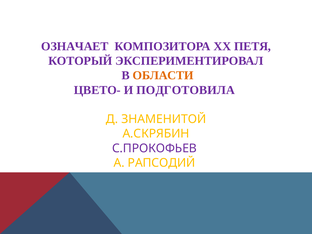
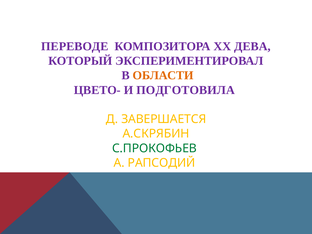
ОЗНАЧАЕТ: ОЗНАЧАЕТ -> ПЕРЕВОДЕ (75, 46)
ПЕТЯ: ПЕТЯ -> ДЕВА (252, 46)
ЗНАМЕНИТОЙ: ЗНАМЕНИТОЙ -> ЗАВЕРШАЕТСЯ (164, 119)
С.ПРОКОФЬЕВ colour: purple -> green (154, 148)
